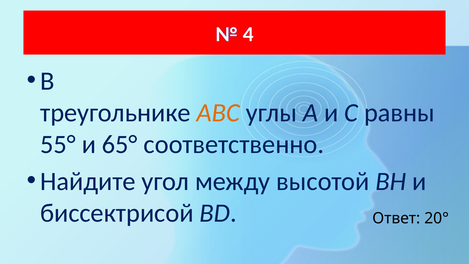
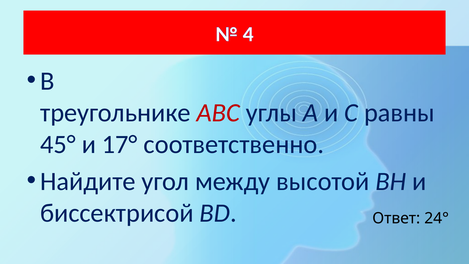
АВС colour: orange -> red (218, 113)
55°: 55° -> 45° (58, 144)
65°: 65° -> 17° (120, 144)
20°: 20° -> 24° (437, 218)
